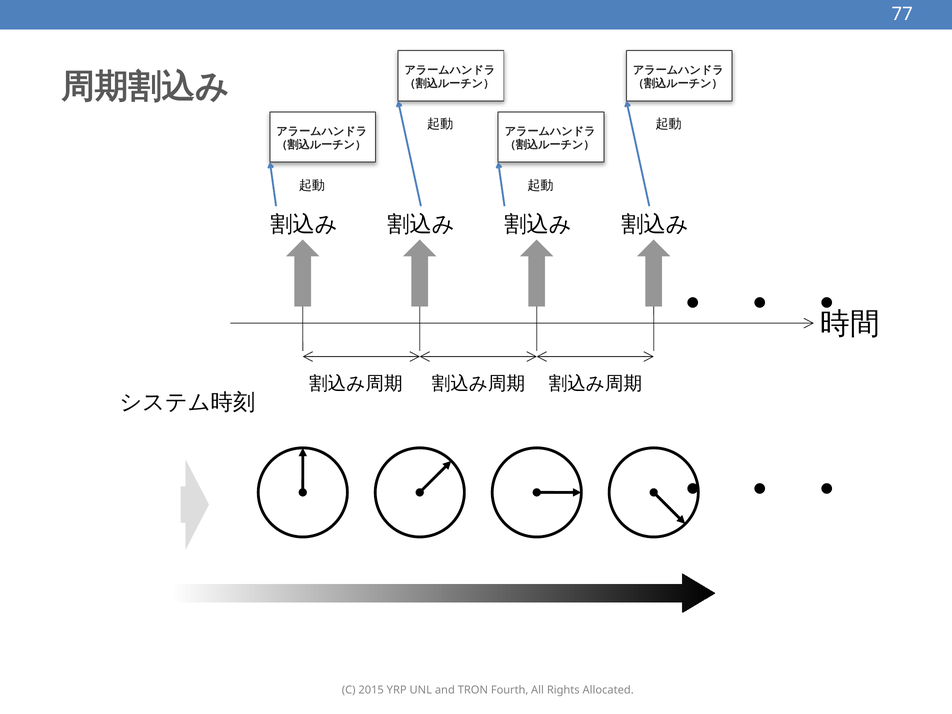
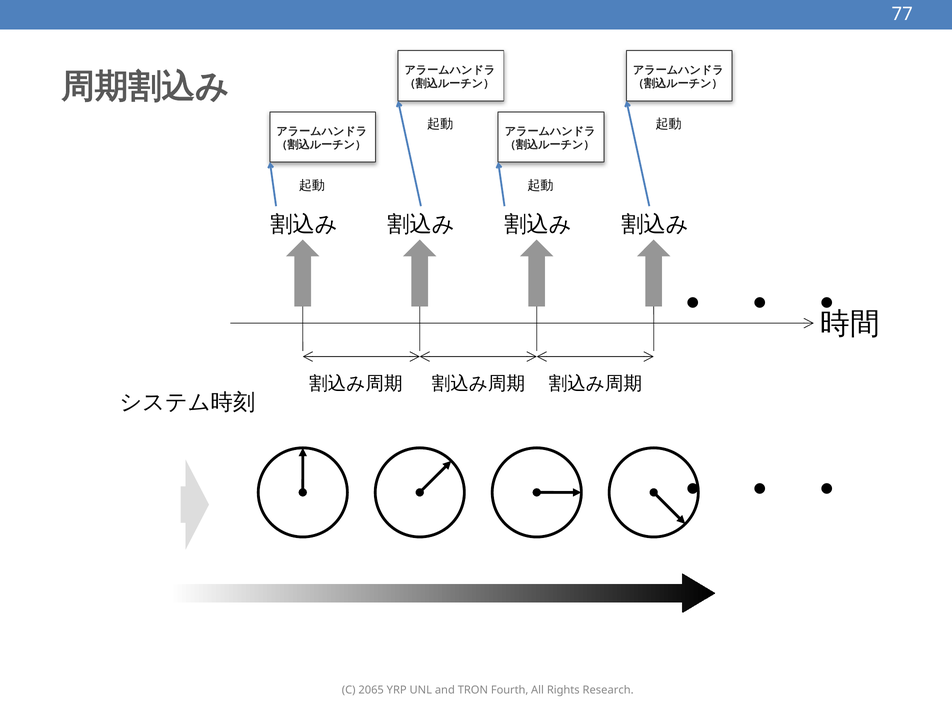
2015: 2015 -> 2065 (371, 690)
Allocated: Allocated -> Research (608, 690)
